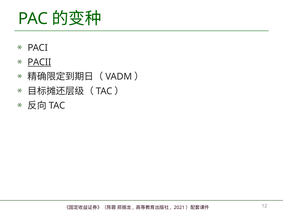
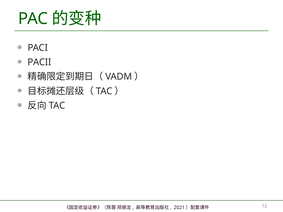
PACII underline: present -> none (39, 62)
